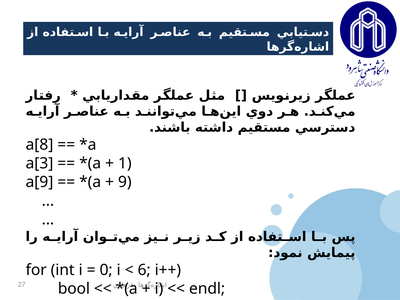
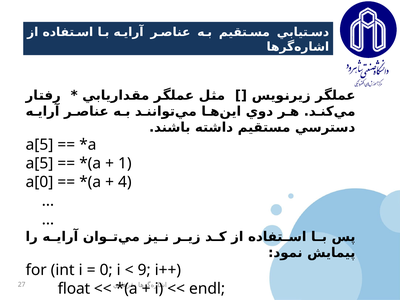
a[8: a[8 -> a[5 (39, 145)
a[3: a[3 -> a[5 (39, 163)
a[9: a[9 -> a[0 (39, 182)
9: 9 -> 4 (125, 182)
6: 6 -> 9 (144, 270)
bool: bool -> float (74, 289)
